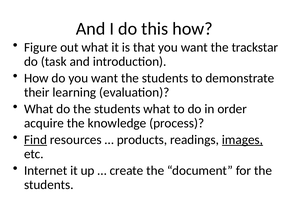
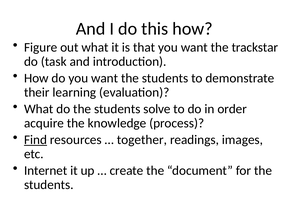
students what: what -> solve (157, 109)
products: products -> together (142, 140)
images underline: present -> none (242, 140)
